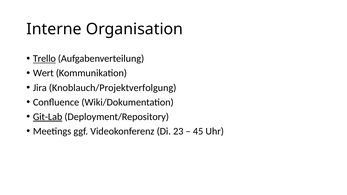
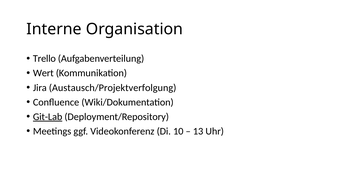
Trello underline: present -> none (44, 59)
Knoblauch/Projektverfolgung: Knoblauch/Projektverfolgung -> Austausch/Projektverfolgung (113, 88)
23: 23 -> 10 (178, 131)
45: 45 -> 13 (198, 131)
